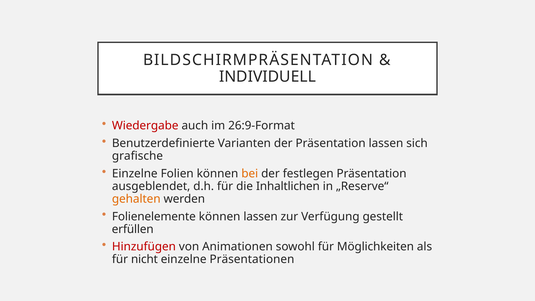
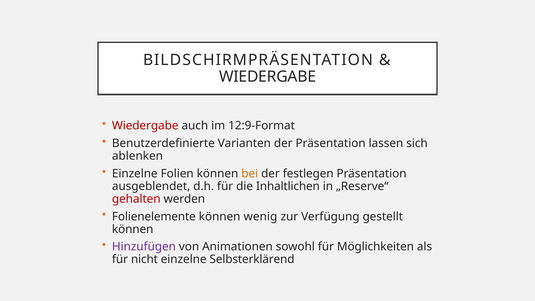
INDIVIDUELL: INDIVIDUELL -> WIEDERGABE (268, 77)
26:9-Format: 26:9-Format -> 12:9-Format (262, 126)
grafische: grafische -> ablenken (137, 156)
gehalten colour: orange -> red (136, 199)
können lassen: lassen -> wenig (260, 216)
erfüllen: erfüllen -> können (133, 229)
Hinzufügen colour: red -> purple (144, 247)
Präsentationen: Präsentationen -> Selbsterklärend (252, 259)
